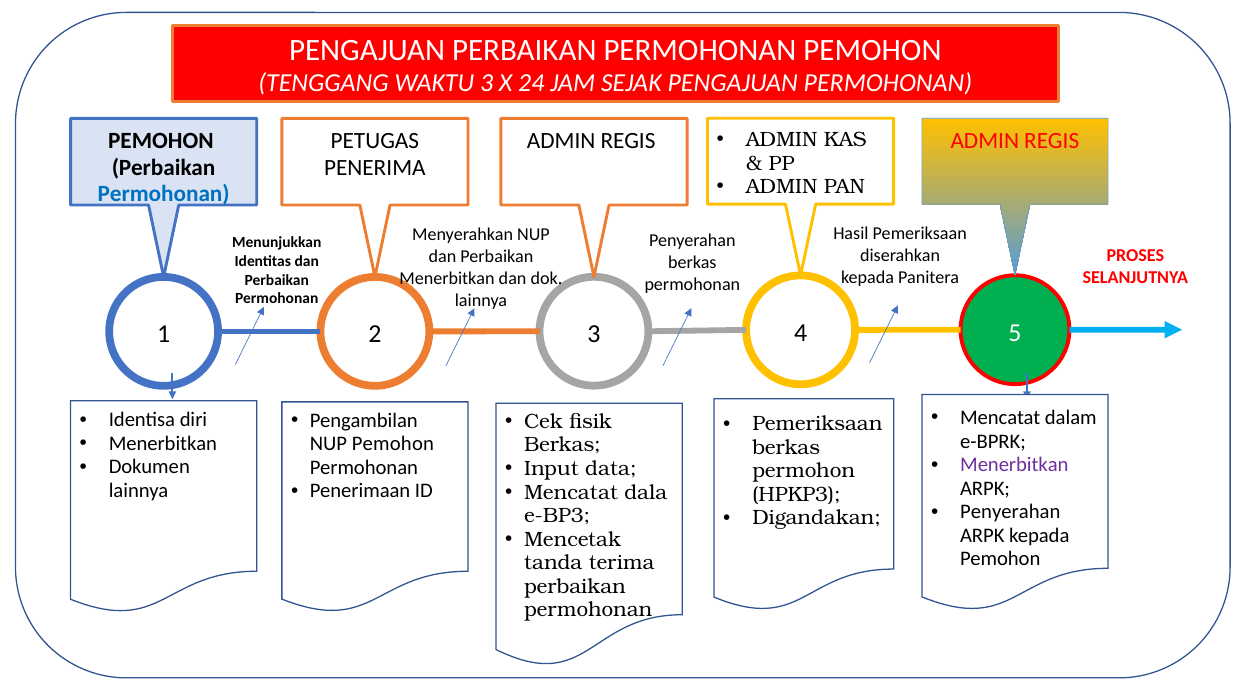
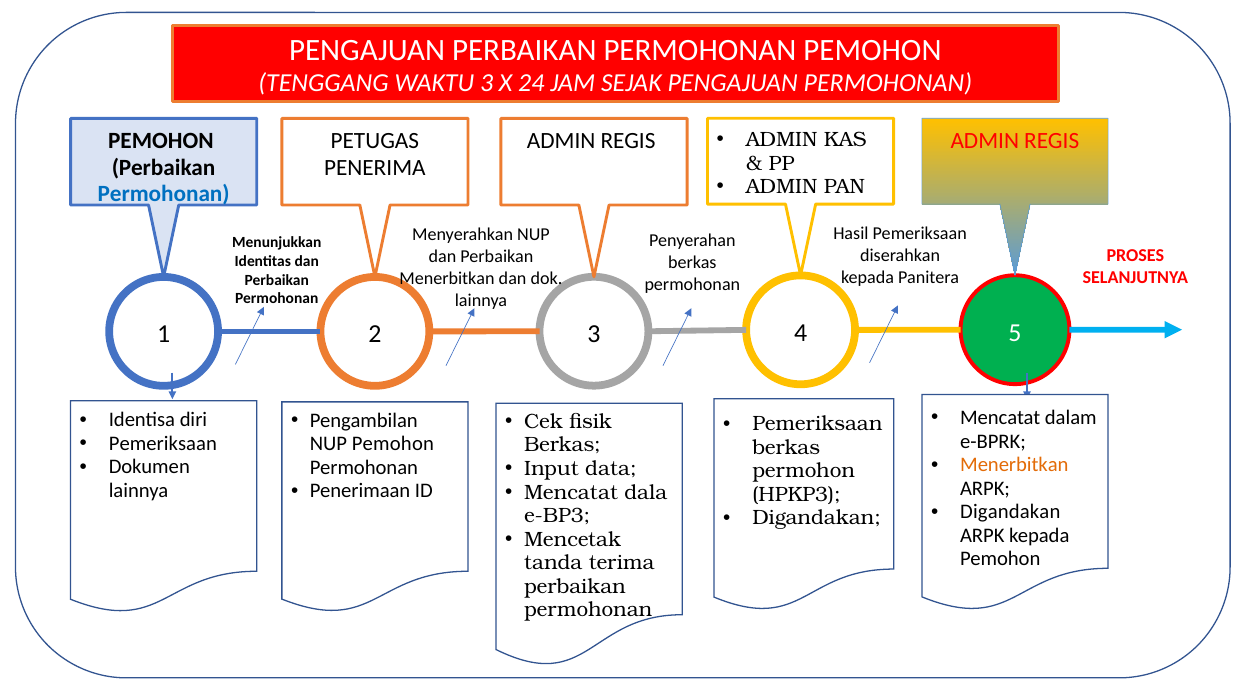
Menerbitkan: Menerbitkan -> Pemeriksaan (163, 444)
Menerbitkan colour: purple -> orange (1014, 465)
Penyerahan: Penyerahan -> Digandakan (1010, 512)
